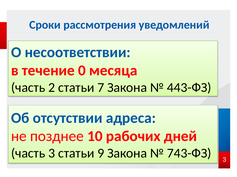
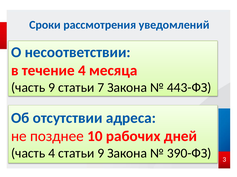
течение 0: 0 -> 4 (82, 71)
часть 2: 2 -> 9 (52, 88)
часть 3: 3 -> 4 (52, 154)
743-ФЗ: 743-ФЗ -> 390-ФЗ (189, 154)
